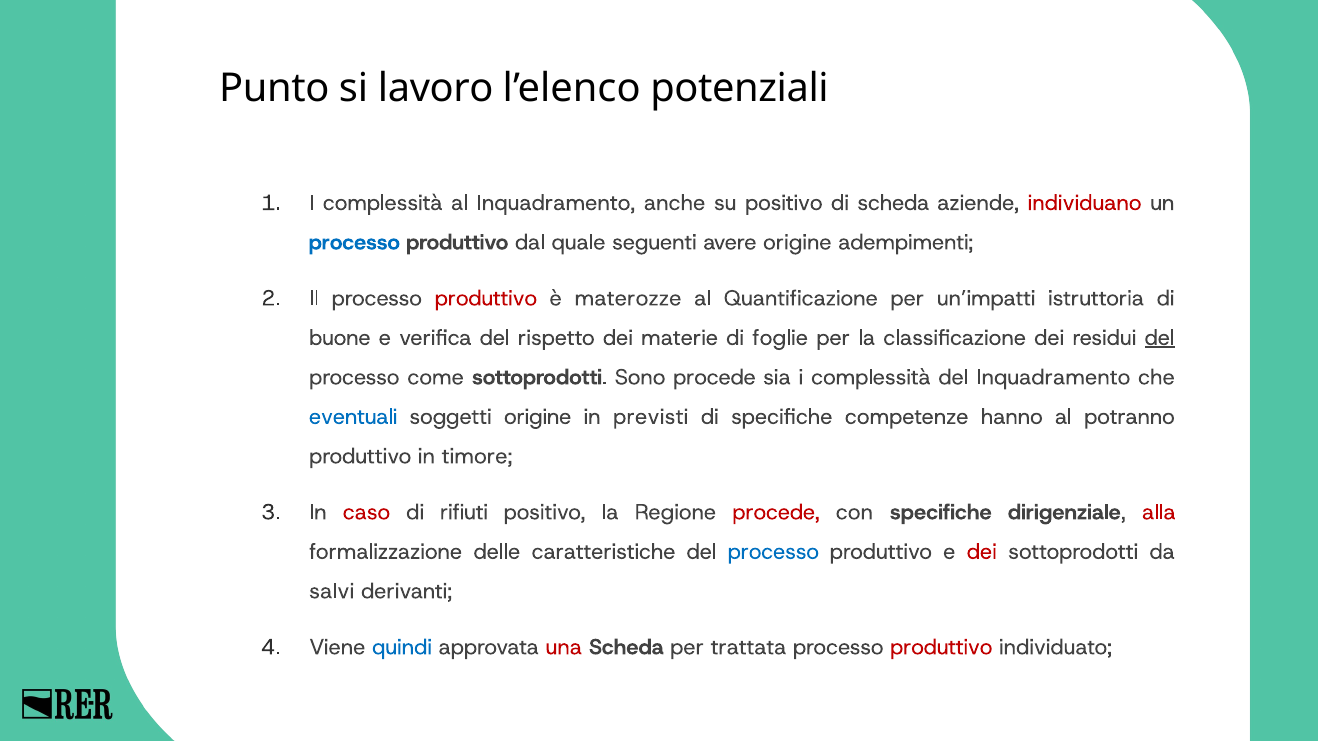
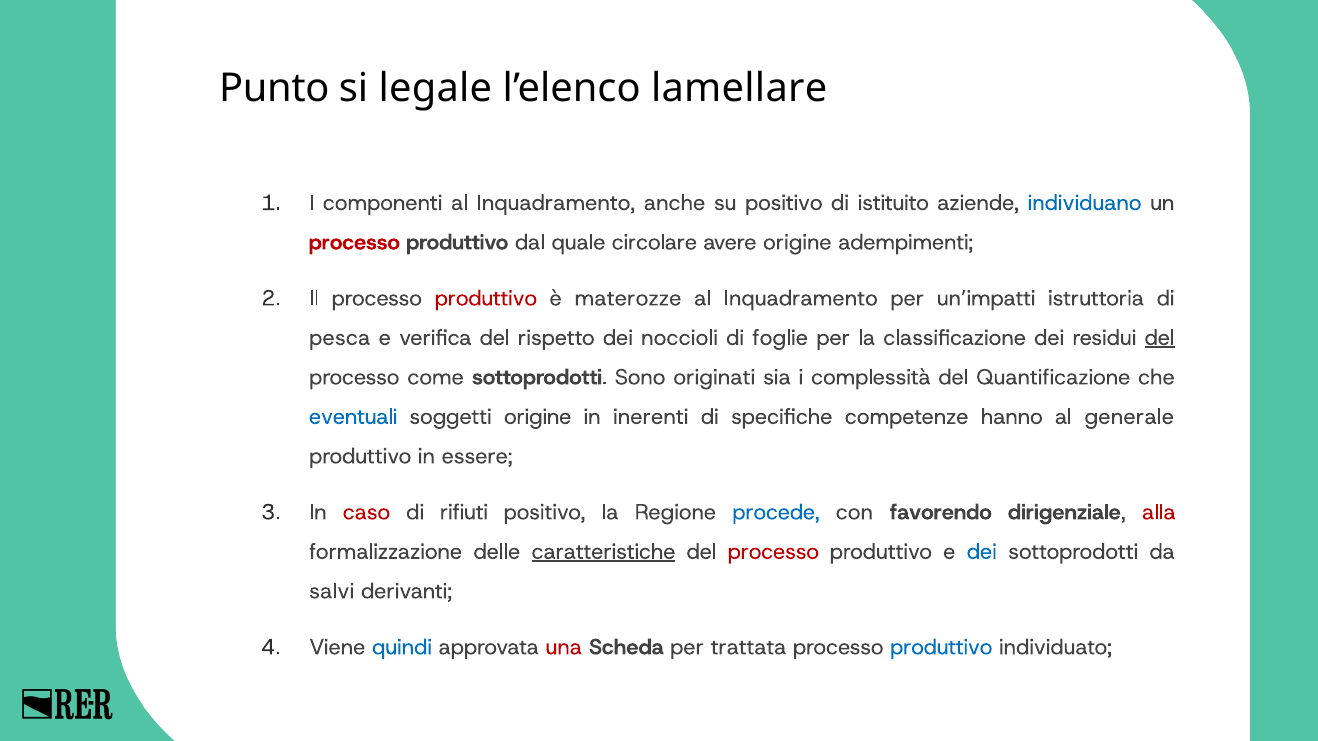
lavoro: lavoro -> legale (435, 89)
potenziali: potenziali -> lamellare (739, 89)
complessità: complessità -> componenti (383, 203)
di scheda: scheda -> istituito (893, 203)
individuano colour: red -> blue (1085, 203)
processo colour: blue -> red (354, 242)
seguenti: seguenti -> circolare (654, 242)
Quantificazione: Quantificazione -> Inquadramento (801, 298)
buone: buone -> pesca (340, 338)
materie: materie -> noccioli (679, 338)
Sono procede: procede -> originati (714, 377)
del Inquadramento: Inquadramento -> Quantificazione (1053, 377)
previsti: previsti -> inerenti (651, 417)
potranno: potranno -> generale (1129, 417)
timore: timore -> essere (477, 456)
procede colour: red -> blue (776, 512)
con specifiche: specifiche -> favorendo (941, 512)
caratteristiche underline: none -> present (604, 552)
processo colour: blue -> red (773, 552)
dei colour: red -> blue (982, 552)
produttivo colour: red -> blue (941, 647)
